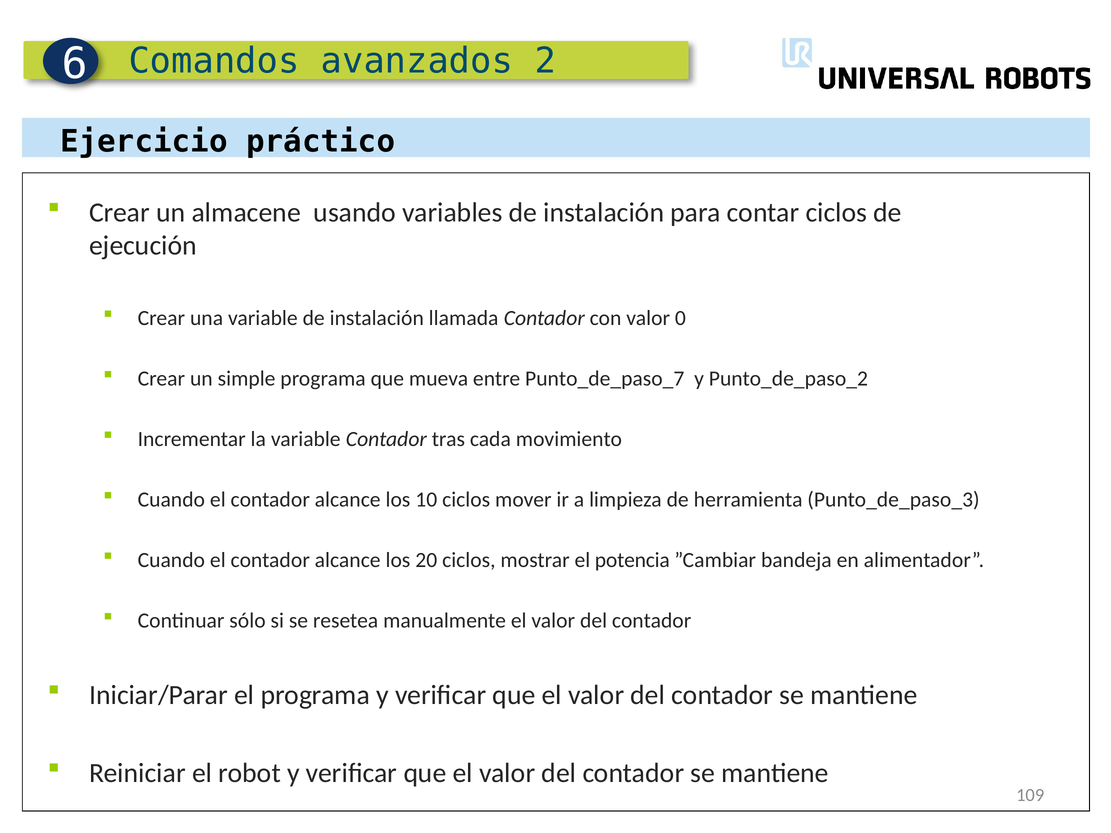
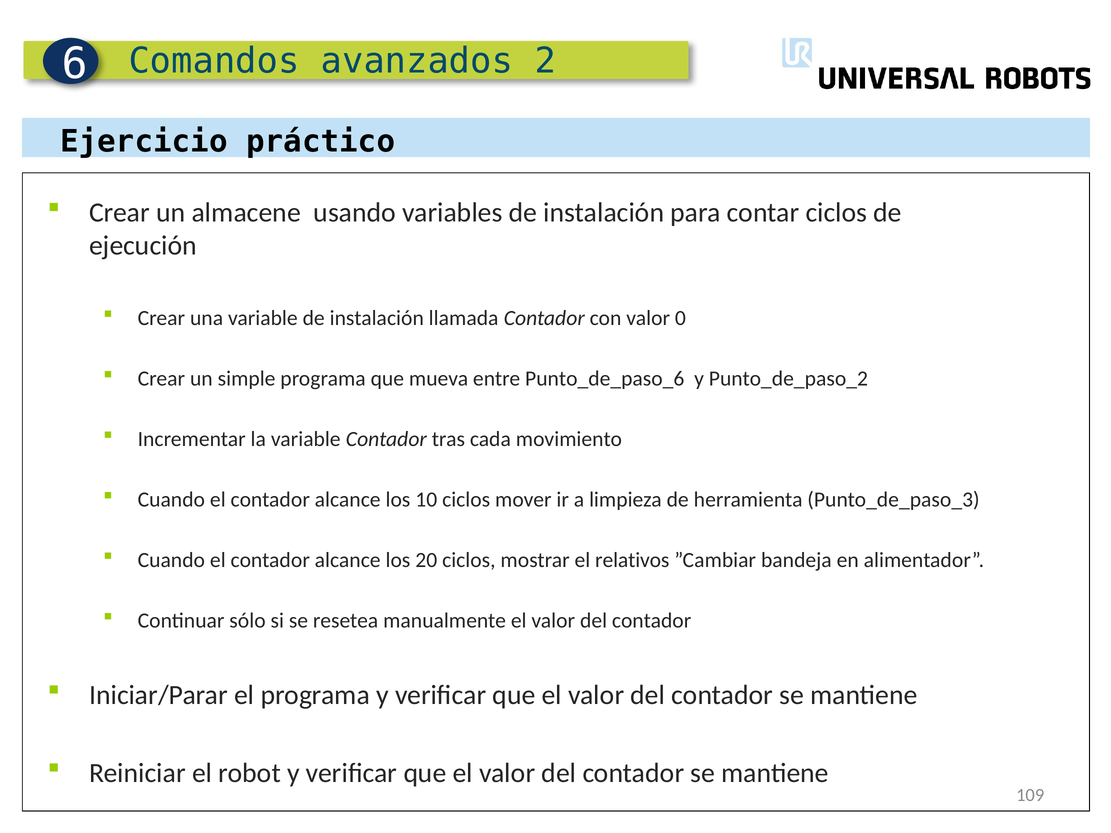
Punto_de_paso_7: Punto_de_paso_7 -> Punto_de_paso_6 (605, 379)
potencia: potencia -> relativos (632, 560)
